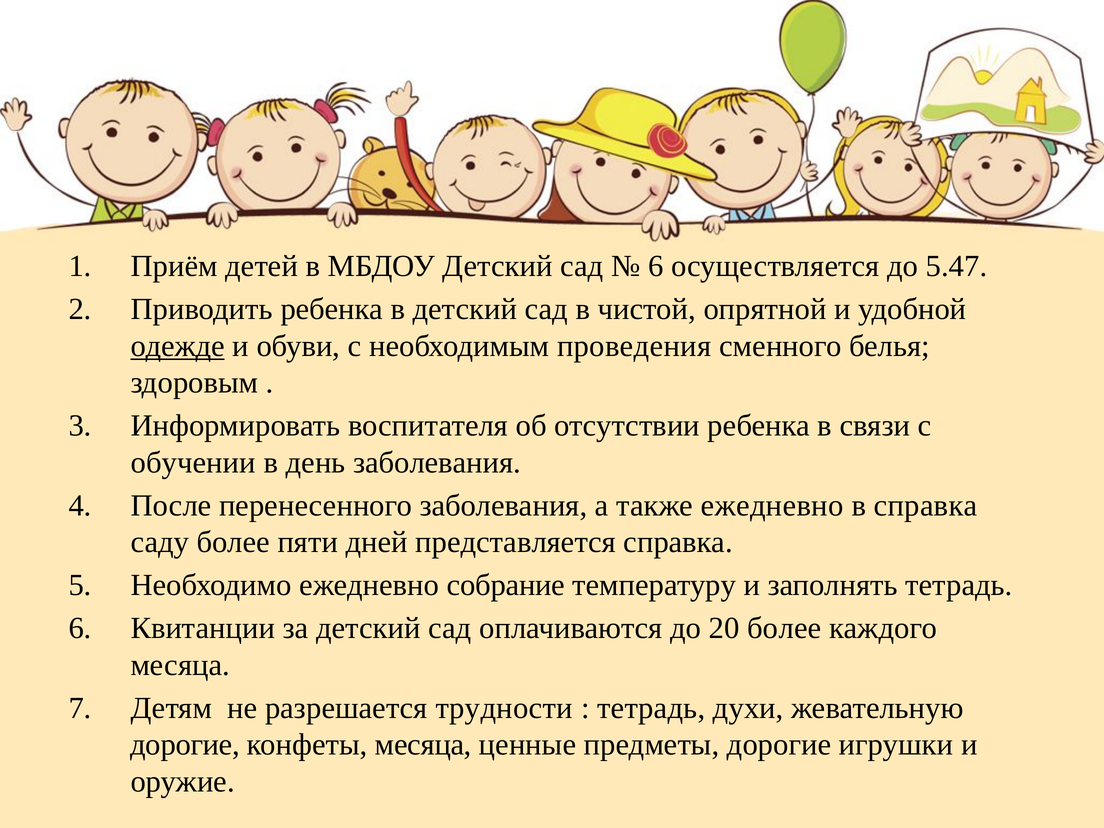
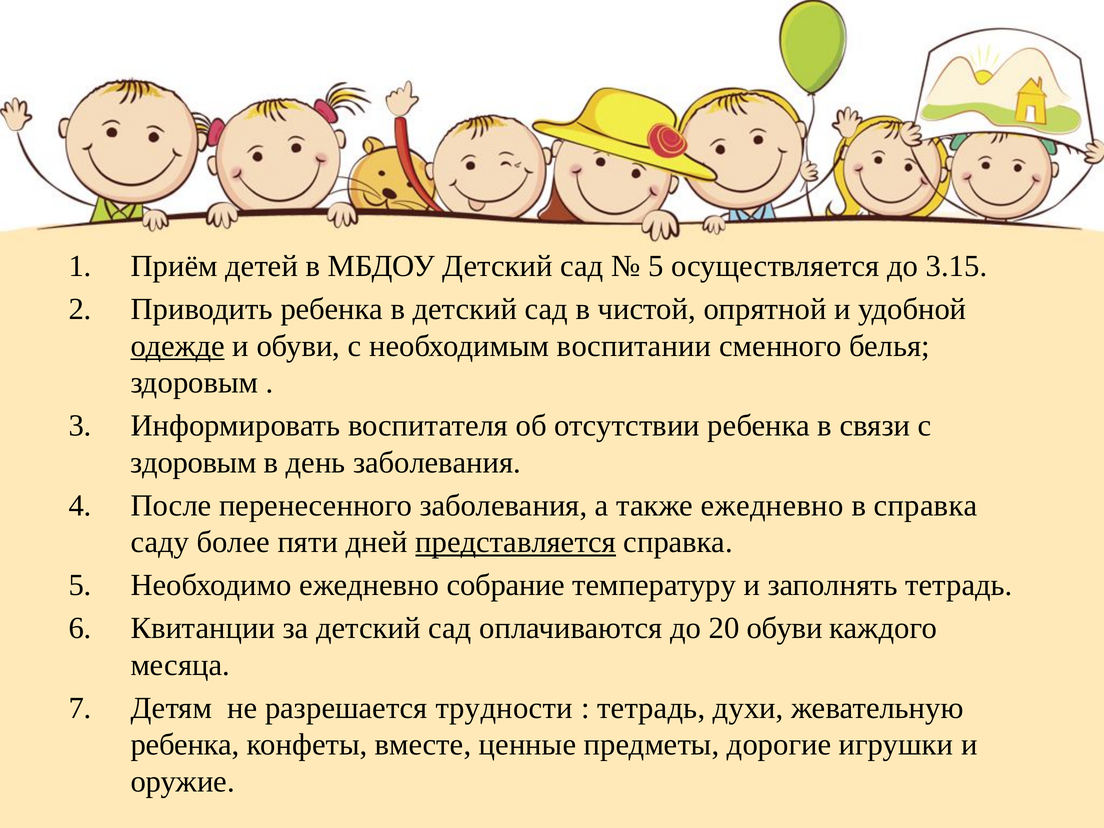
6: 6 -> 5 (656, 266)
5.47: 5.47 -> 3.15 (957, 266)
проведения: проведения -> воспитании (634, 346)
обучении: обучении -> здоровым (193, 463)
представляется underline: none -> present (516, 542)
20 более: более -> обуви (785, 628)
дорогие: дорогие -> ребенка (185, 745)
конфеты месяца: месяца -> вместе (423, 745)
